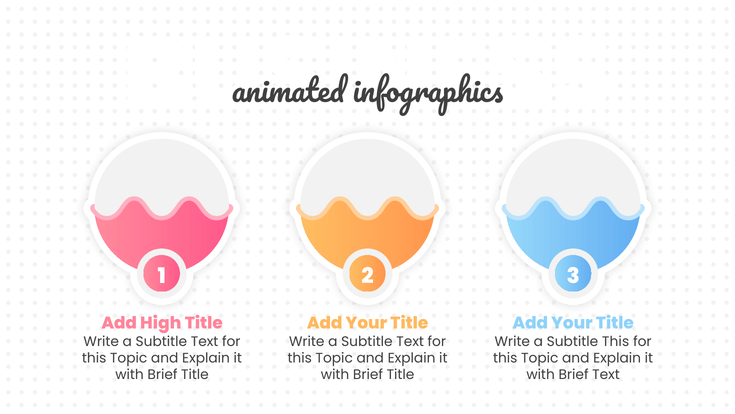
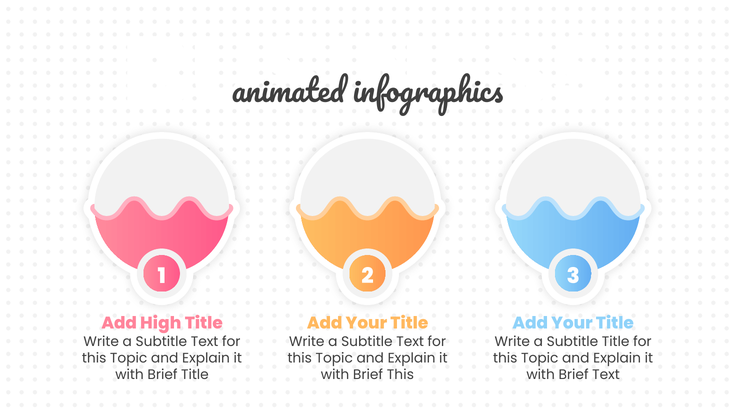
Subtitle This: This -> Title (616, 341)
Title: Title -> This (400, 374)
